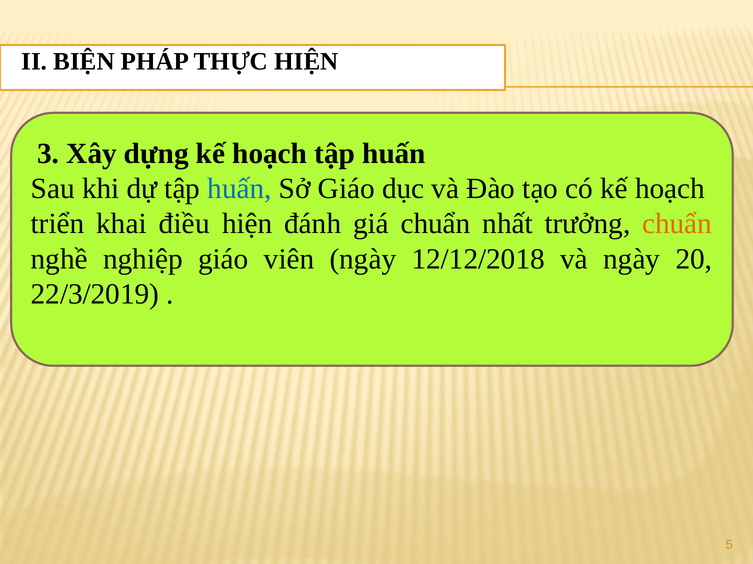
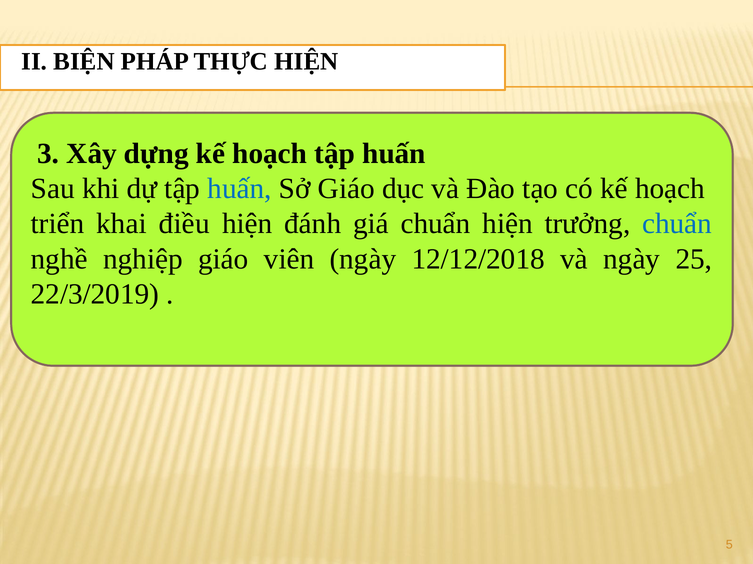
chuẩn nhất: nhất -> hiện (508, 224)
chuẩn colour: orange -> blue (677, 224)
20: 20 -> 25 (694, 259)
